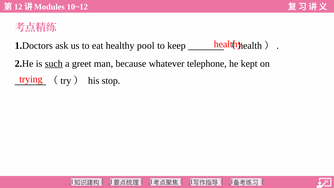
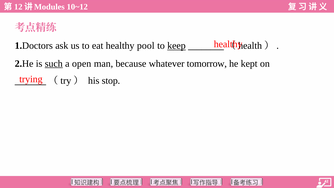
keep underline: none -> present (176, 46)
greet: greet -> open (82, 63)
telephone: telephone -> tomorrow (207, 63)
